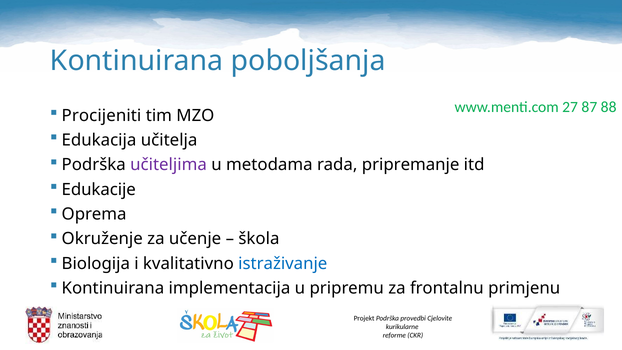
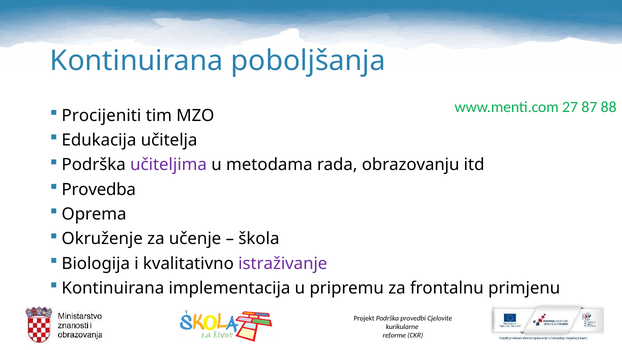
pripremanje: pripremanje -> obrazovanju (411, 165)
Edukacije: Edukacije -> Provedba (99, 190)
istraživanje colour: blue -> purple (283, 264)
